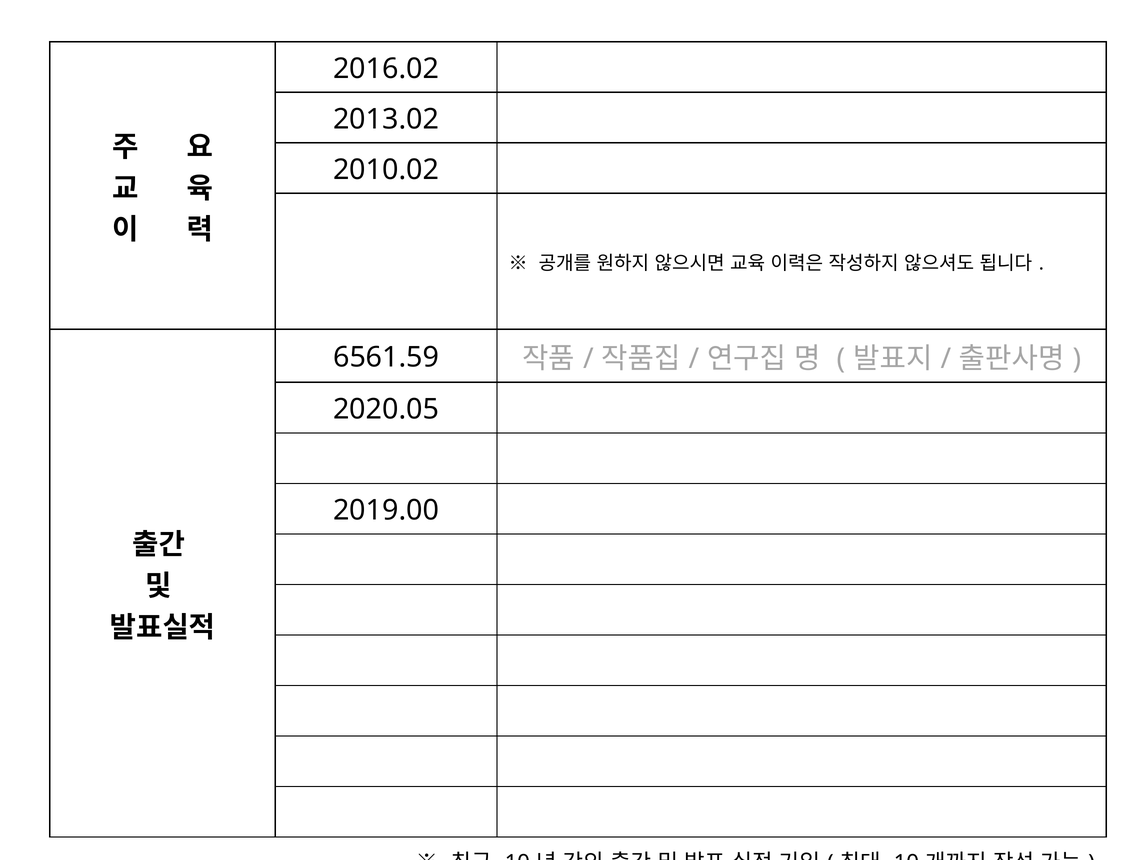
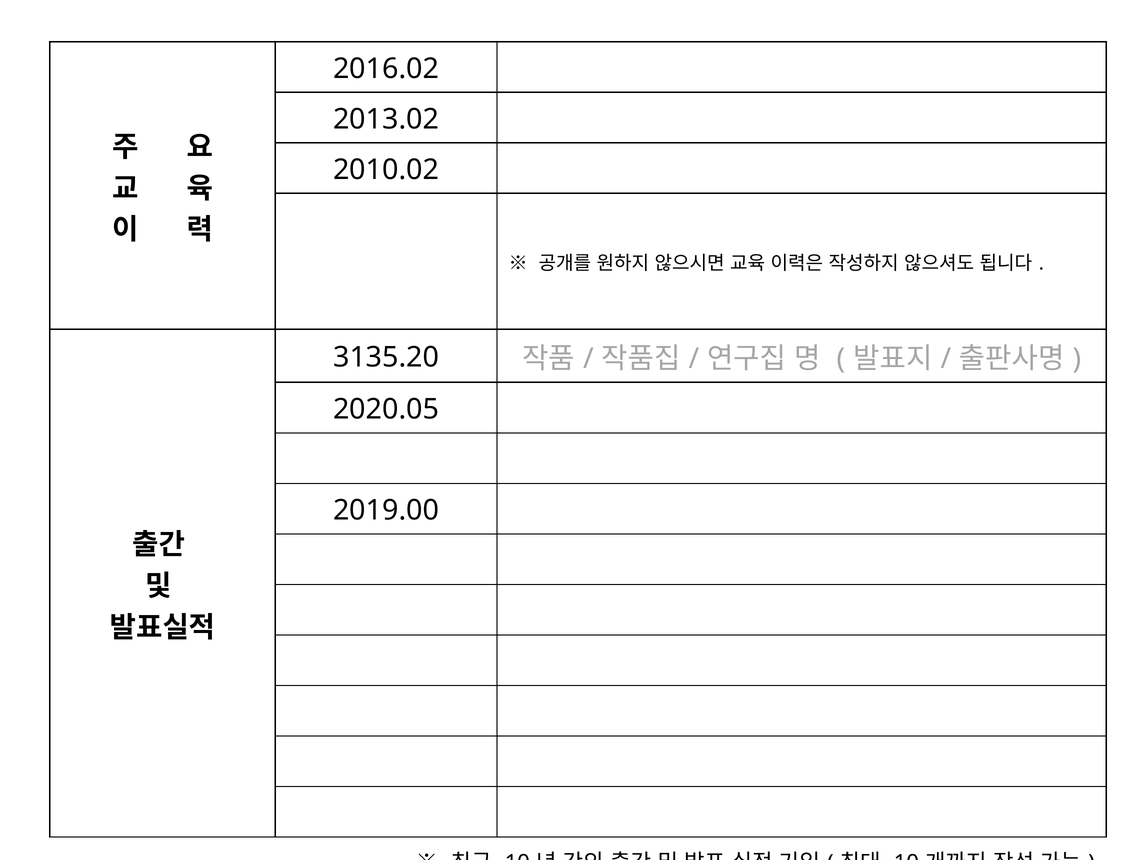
6561.59: 6561.59 -> 3135.20 (386, 358)
